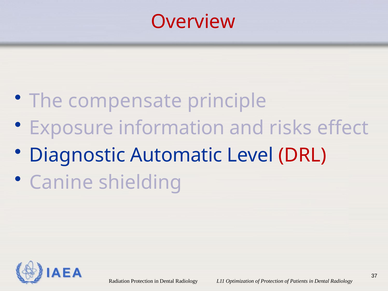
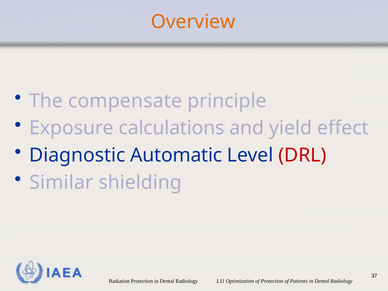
Overview colour: red -> orange (193, 22)
information: information -> calculations (172, 128)
risks: risks -> yield (291, 128)
Canine: Canine -> Similar (61, 182)
